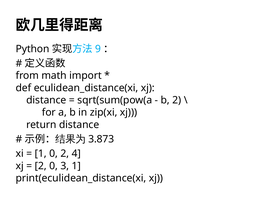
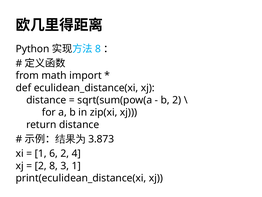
9: 9 -> 8 (98, 49)
1 0: 0 -> 6 (54, 153)
2 0: 0 -> 8 (54, 165)
